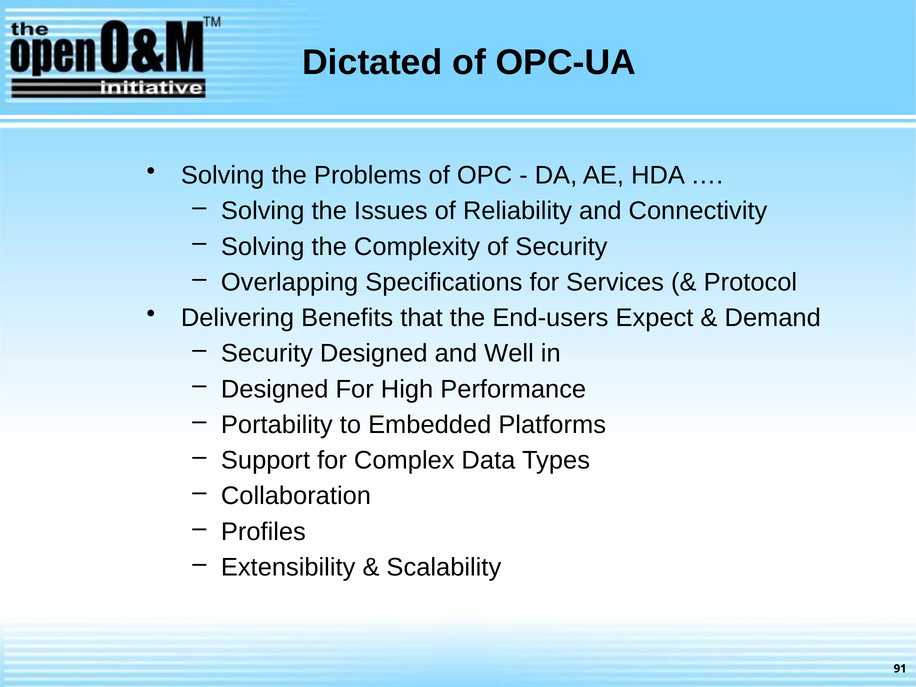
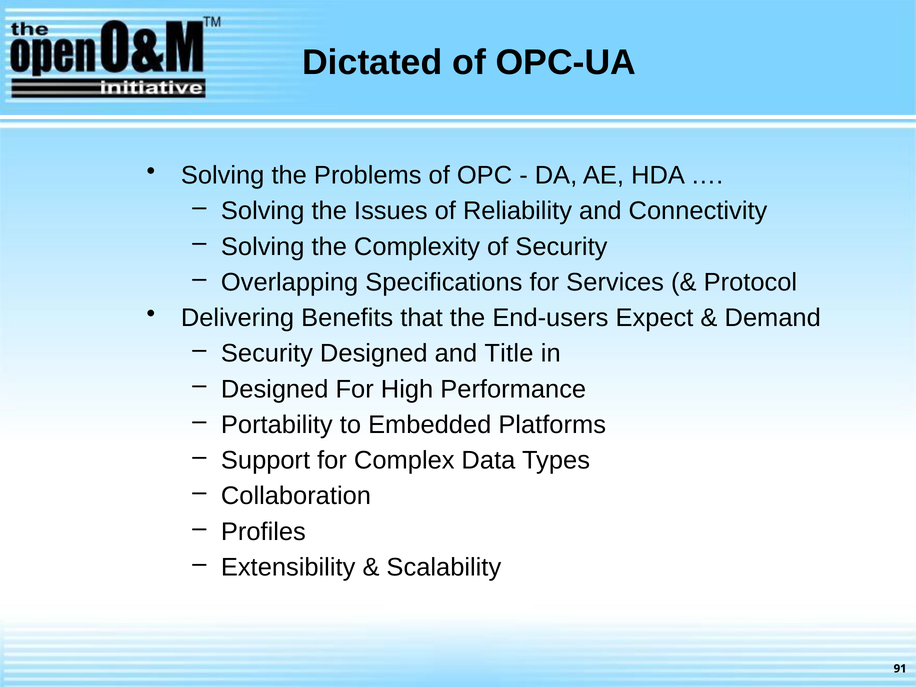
Well: Well -> Title (509, 354)
